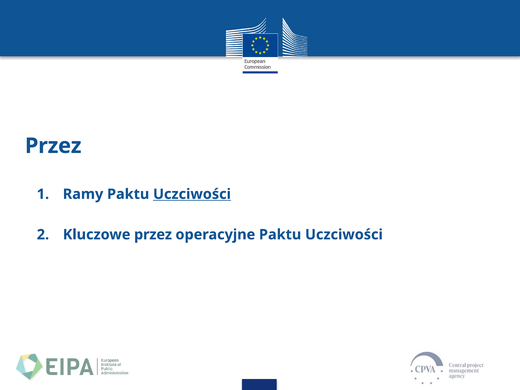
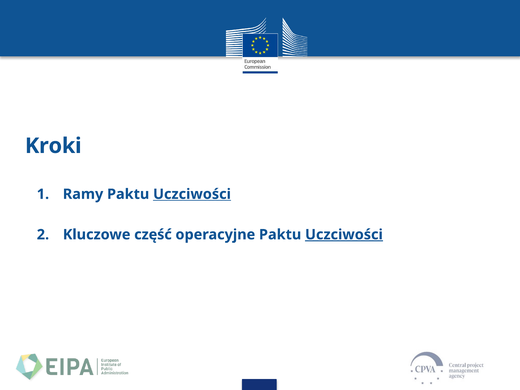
Przez: Przez -> Kroki (53, 146)
Kluczowe przez: przez -> część (153, 235)
Uczciwości underline: none -> present (344, 235)
